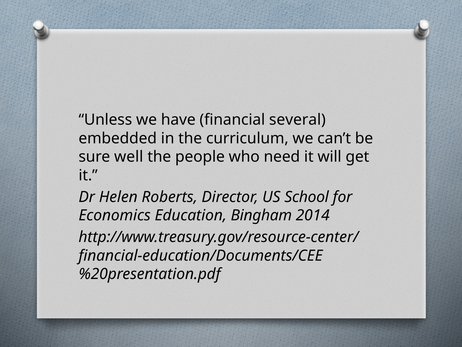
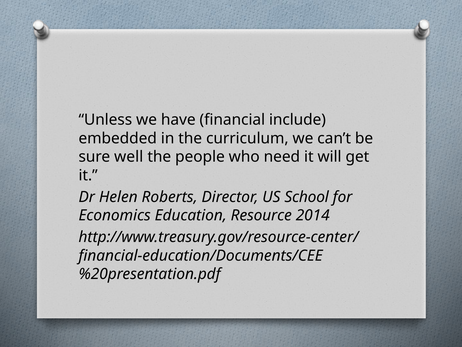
several: several -> include (297, 120)
Bingham: Bingham -> Resource (261, 215)
